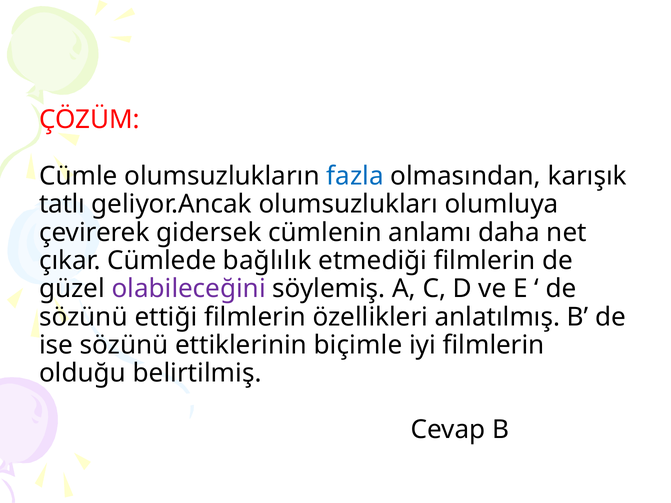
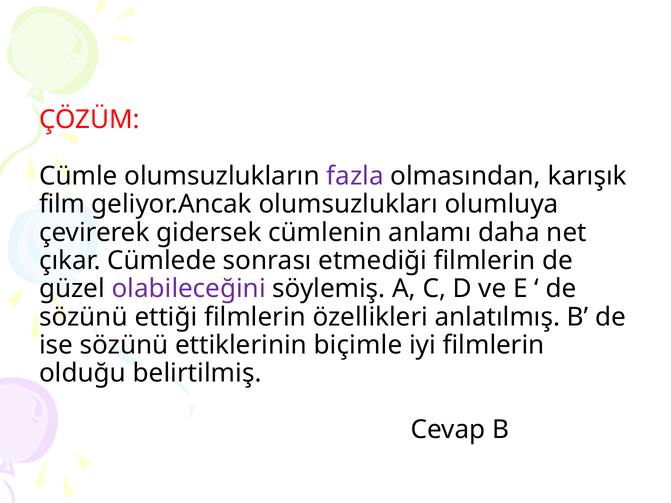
fazla colour: blue -> purple (355, 176)
tatlı: tatlı -> film (62, 204)
bağlılık: bağlılık -> sonrası (267, 261)
